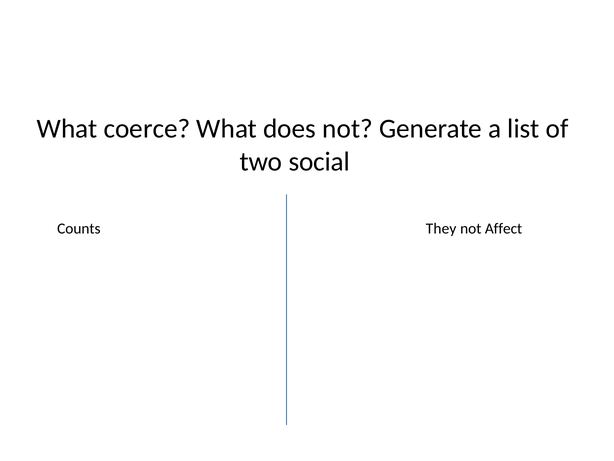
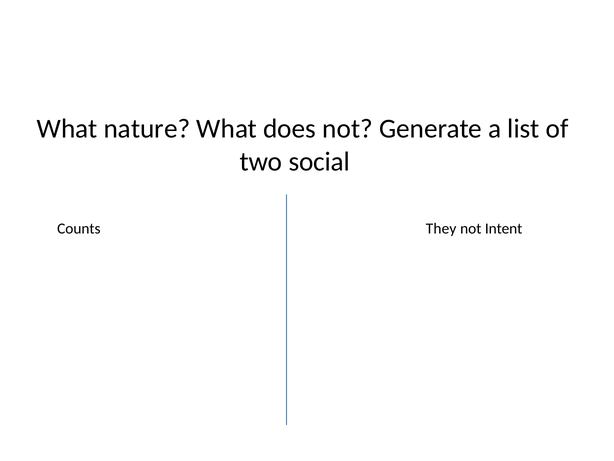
coerce: coerce -> nature (147, 129)
Affect: Affect -> Intent (504, 228)
